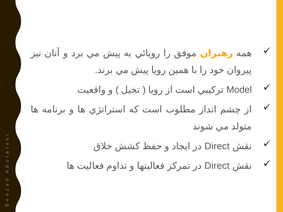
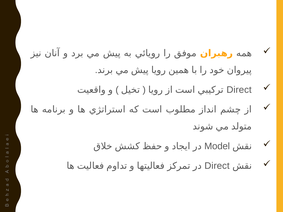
Model: Model -> Direct (239, 90)
Direct: Direct -> Model (217, 146)
